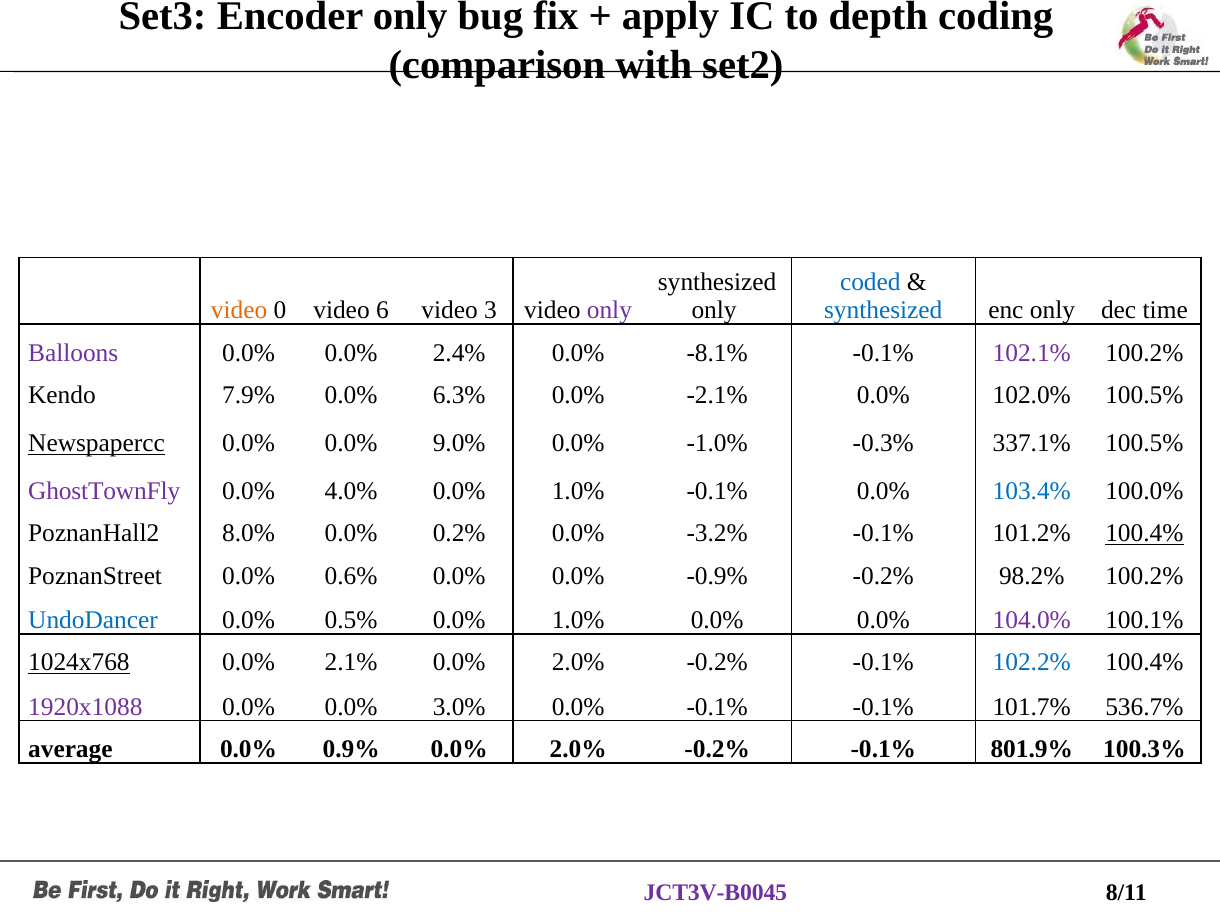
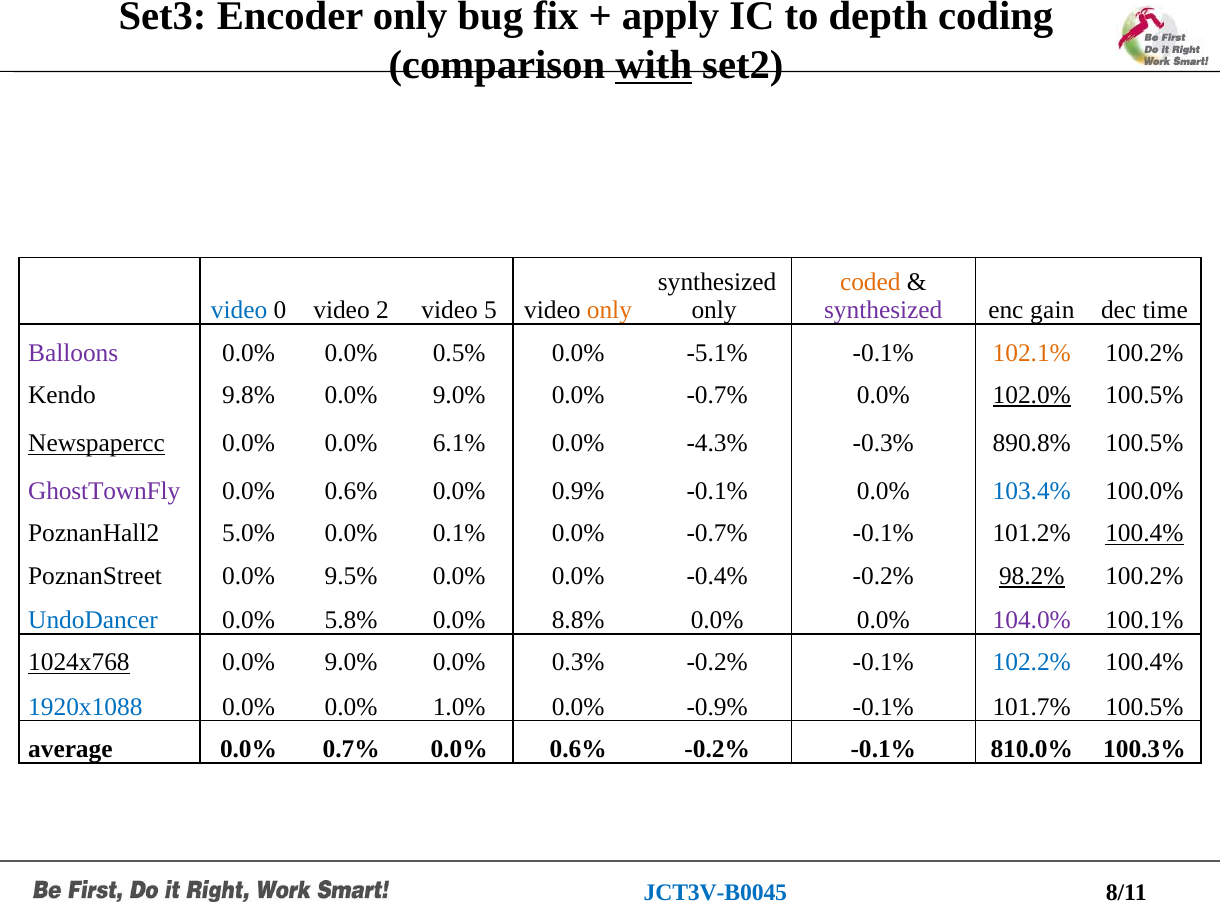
with underline: none -> present (654, 65)
coded colour: blue -> orange (870, 282)
video colour: orange -> blue (239, 310)
6: 6 -> 2 (382, 310)
3: 3 -> 5 (490, 310)
only colour: purple -> orange (609, 310)
synthesized colour: blue -> purple (883, 310)
enc only: only -> gain (1052, 310)
2.4%: 2.4% -> 0.5% (459, 353)
-8.1%: -8.1% -> -5.1% (717, 353)
102.1% colour: purple -> orange (1032, 353)
7.9%: 7.9% -> 9.8% (249, 395)
6.3%: 6.3% -> 9.0% (459, 395)
-2.1%: -2.1% -> -0.7% (717, 395)
102.0% underline: none -> present (1032, 395)
9.0%: 9.0% -> 6.1% (459, 444)
-1.0%: -1.0% -> -4.3% (717, 444)
337.1%: 337.1% -> 890.8% (1032, 444)
4.0%: 4.0% -> 0.6% (351, 491)
1.0%: 1.0% -> 0.9% (578, 491)
8.0%: 8.0% -> 5.0% (249, 534)
0.2%: 0.2% -> 0.1% (459, 534)
-3.2%: -3.2% -> -0.7% (717, 534)
0.6%: 0.6% -> 9.5% (351, 576)
-0.9%: -0.9% -> -0.4% (717, 576)
98.2% underline: none -> present (1032, 576)
0.5%: 0.5% -> 5.8% (351, 620)
1.0%: 1.0% -> 8.8% (578, 620)
2.1%: 2.1% -> 9.0% (351, 663)
2.0%: 2.0% -> 0.3% (578, 663)
1920x1088 colour: purple -> blue (85, 707)
3.0%: 3.0% -> 1.0% (459, 707)
0.0% -0.1%: -0.1% -> -0.9% (717, 707)
101.7% 536.7%: 536.7% -> 100.5% (1144, 707)
0.9%: 0.9% -> 0.7% (351, 749)
2.0%: 2.0% -> 0.6% (578, 749)
801.9%: 801.9% -> 810.0% (1032, 749)
JCT3V-B0045 colour: purple -> blue (715, 892)
